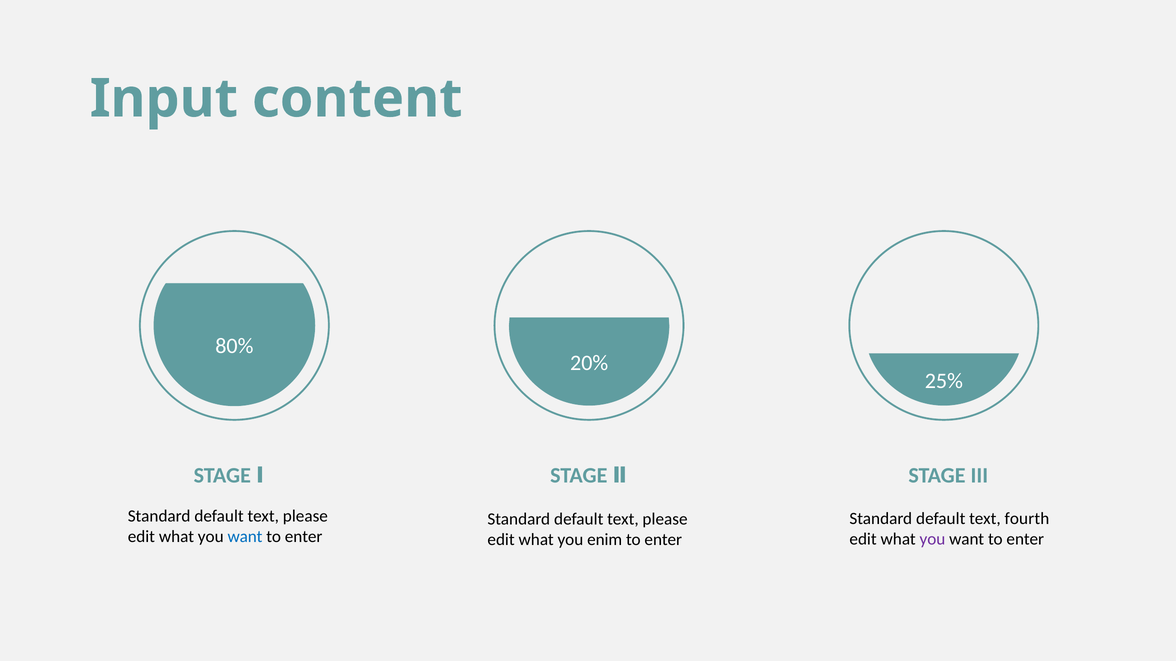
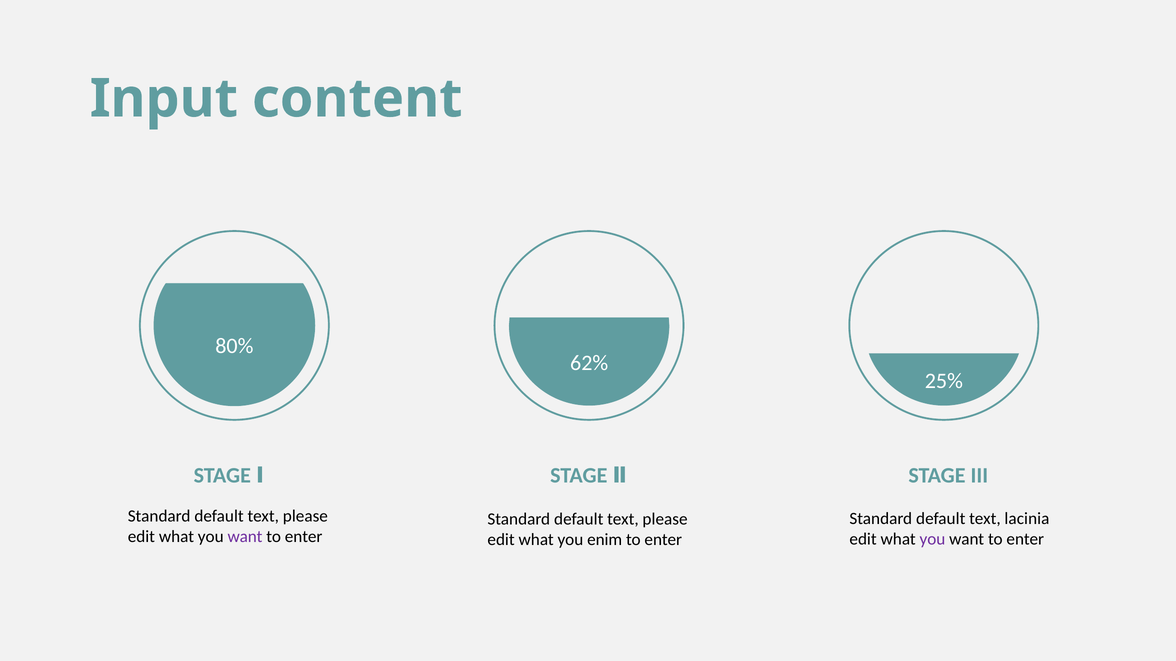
20%: 20% -> 62% (589, 363)
fourth: fourth -> lacinia (1027, 519)
want colour: blue -> purple (245, 537)
